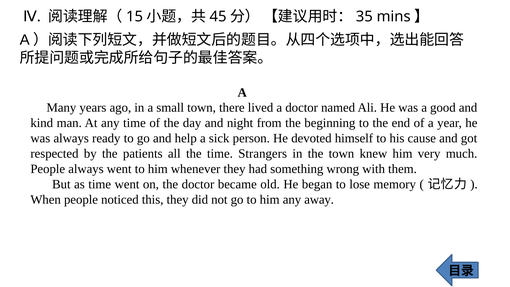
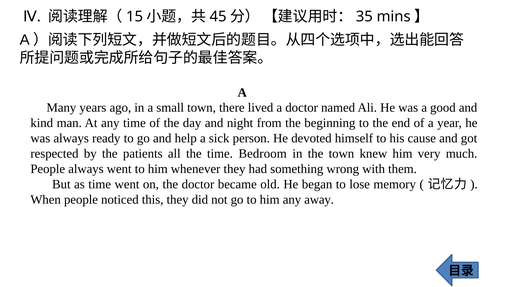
Strangers: Strangers -> Bedroom (263, 154)
